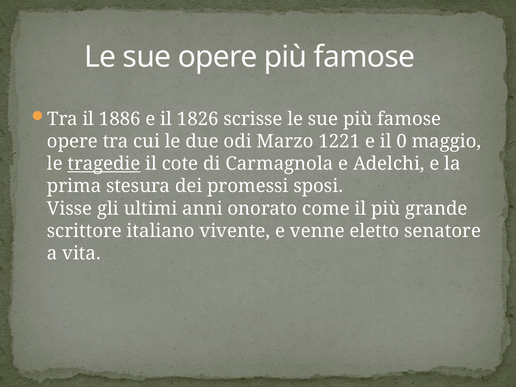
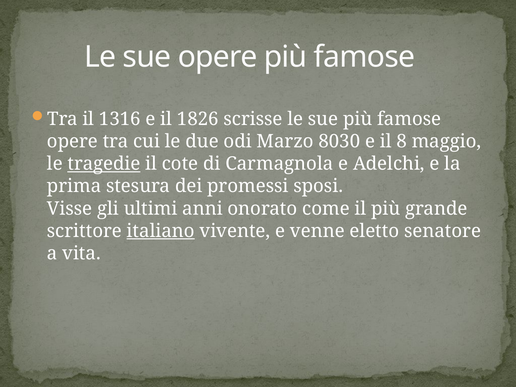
1886: 1886 -> 1316 (120, 119)
1221: 1221 -> 8030 (339, 141)
0: 0 -> 8 (402, 141)
italiano underline: none -> present (161, 231)
